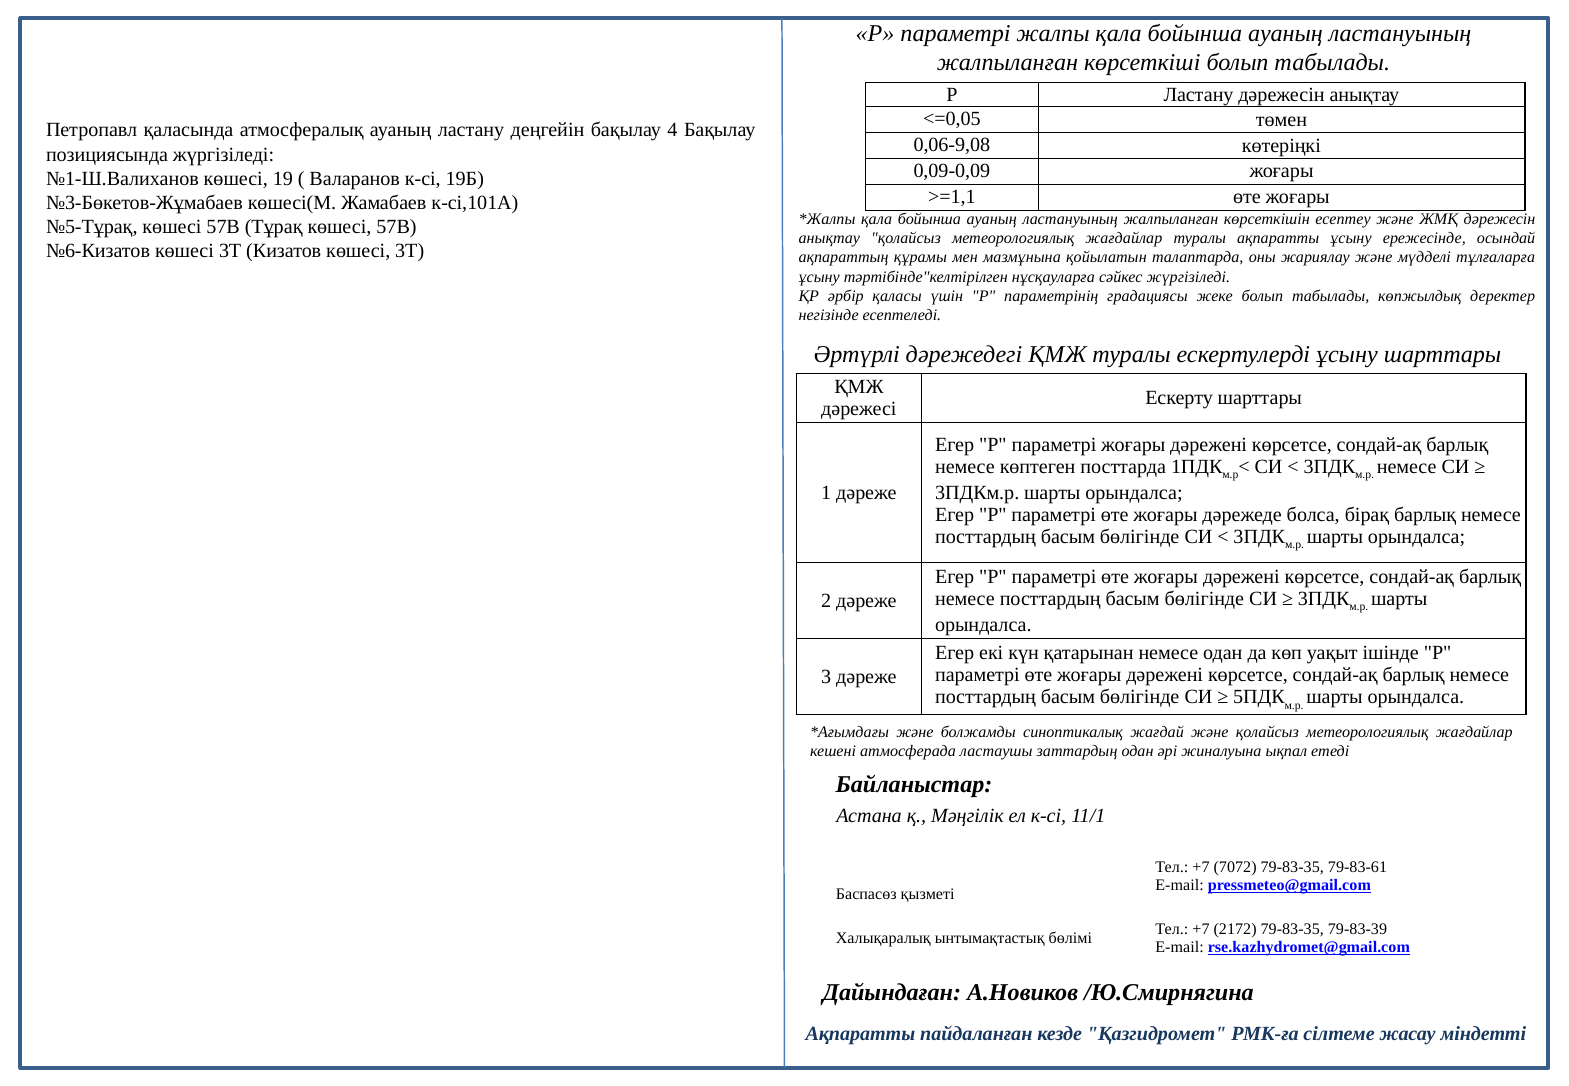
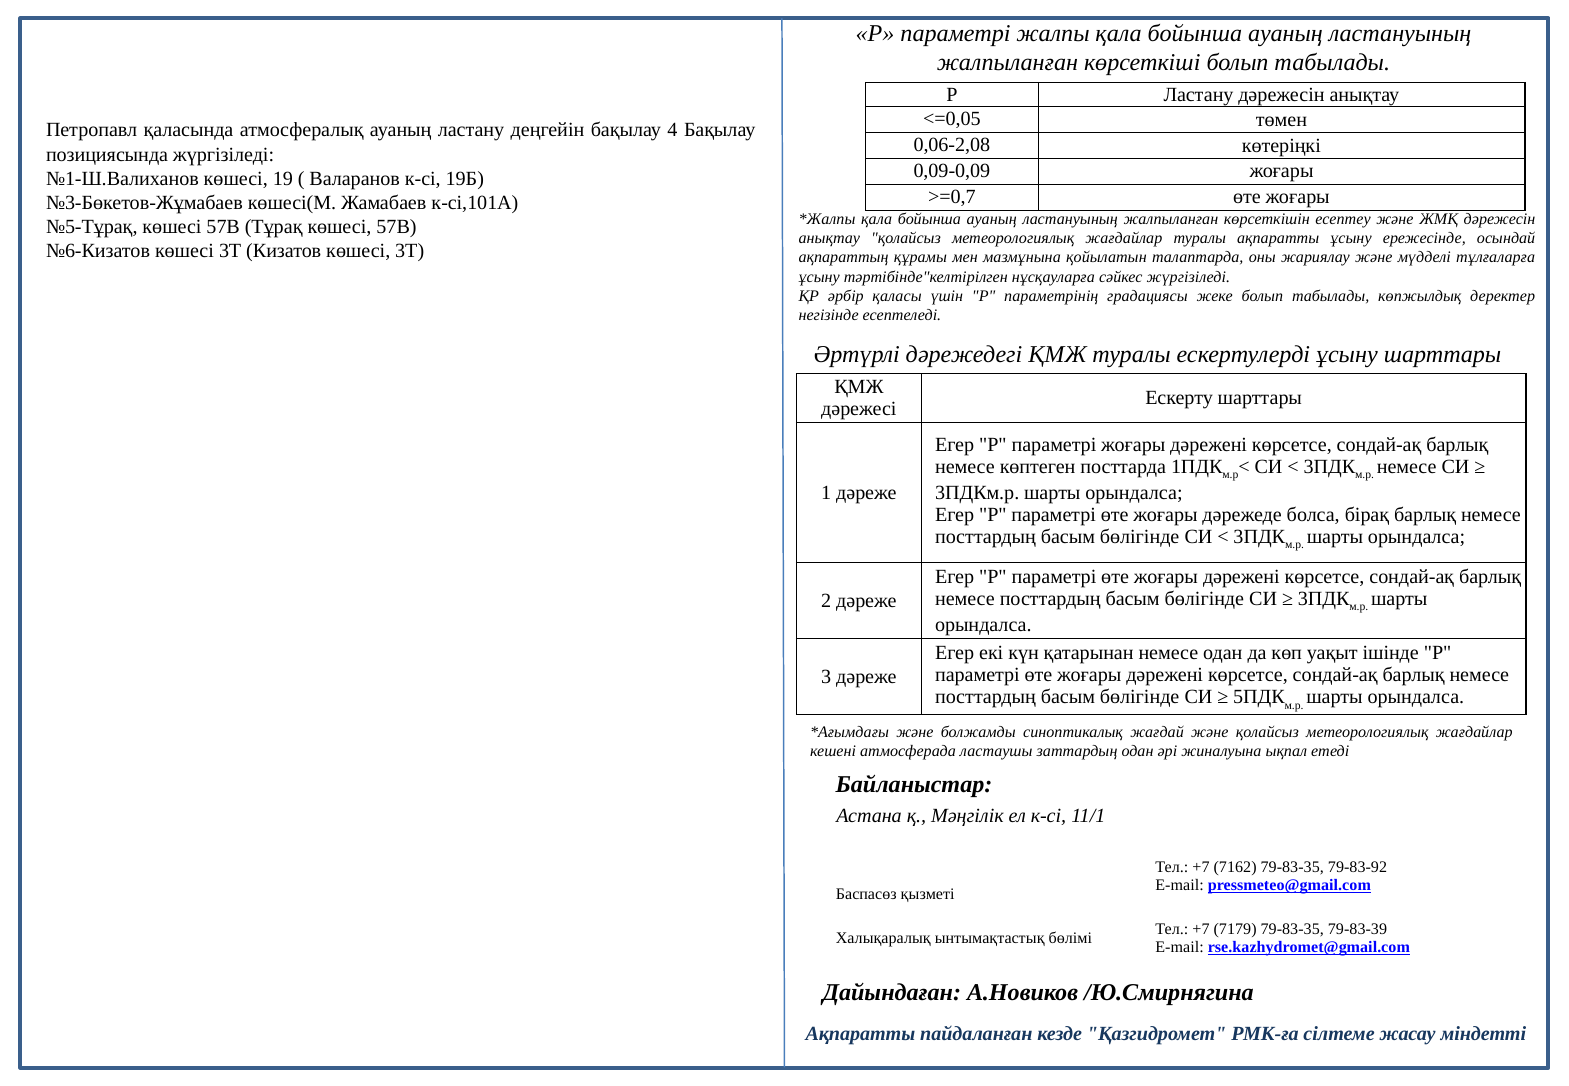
0,06-9,08: 0,06-9,08 -> 0,06-2,08 (952, 145)
>=1,1: >=1,1 -> >=0,7 (952, 197)
7072: 7072 -> 7162 (1235, 867)
79-83-61: 79-83-61 -> 79-83-92 (1358, 867)
2172: 2172 -> 7179 (1235, 930)
